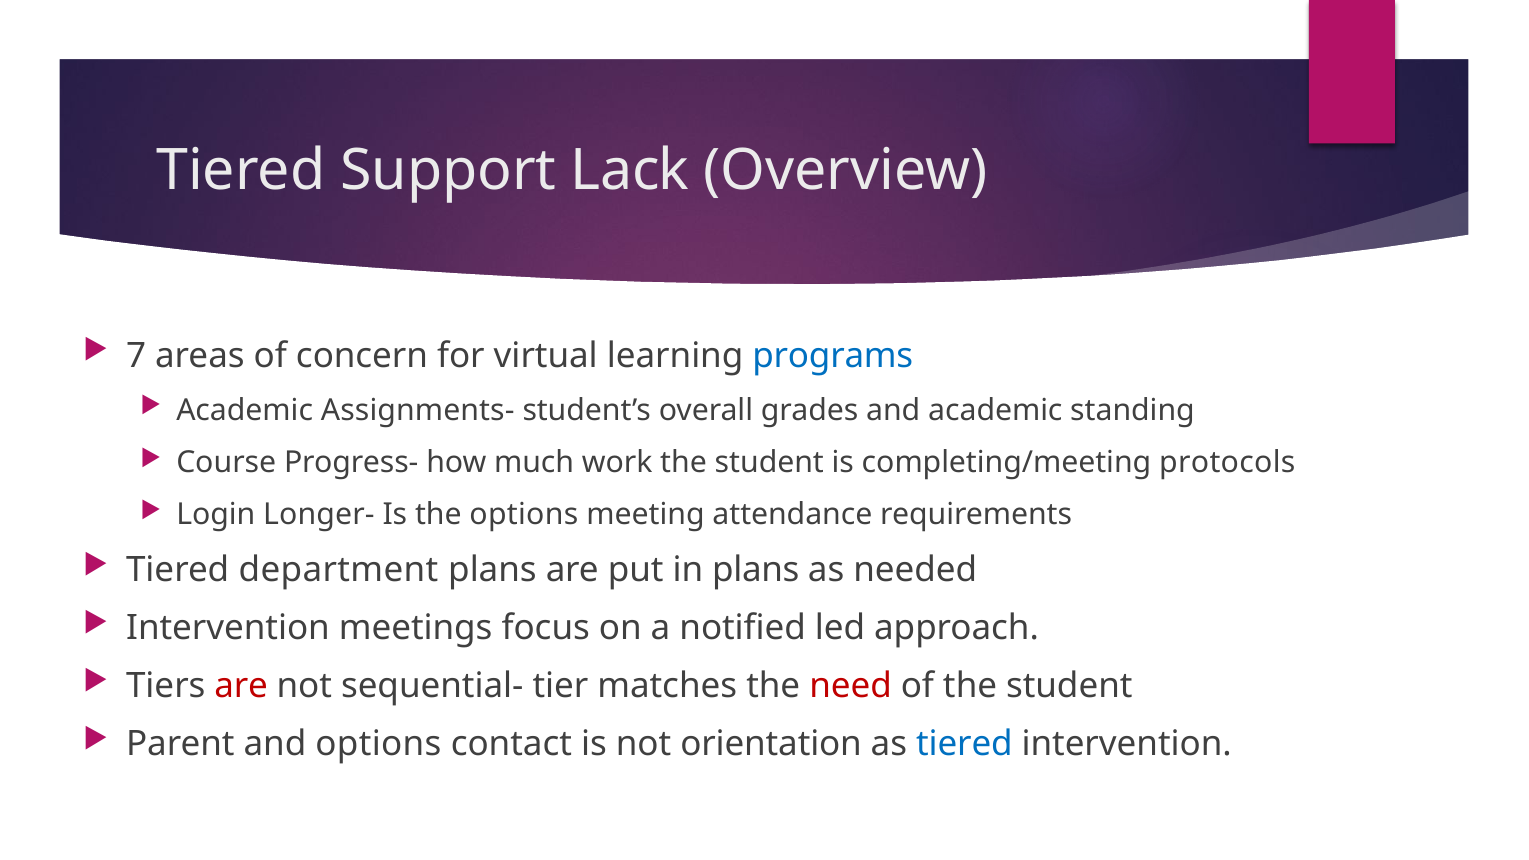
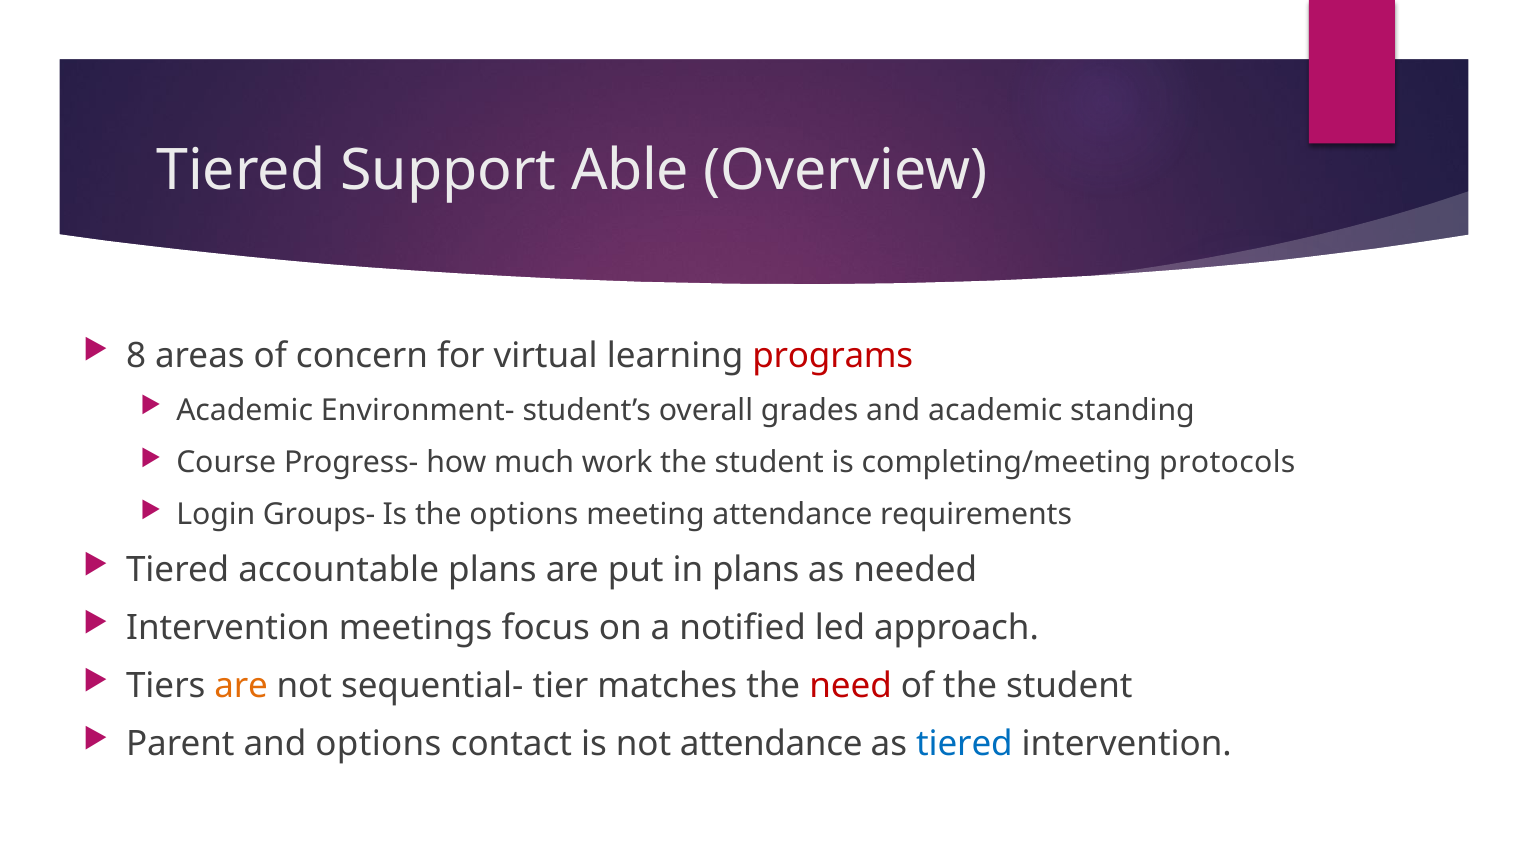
Lack: Lack -> Able (630, 170)
7: 7 -> 8 (136, 356)
programs colour: blue -> red (833, 356)
Assignments-: Assignments- -> Environment- (418, 410)
Longer-: Longer- -> Groups- (319, 515)
department: department -> accountable (339, 570)
are colour: red -> orange (241, 686)
not orientation: orientation -> attendance (771, 744)
